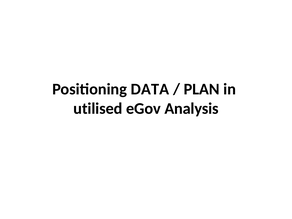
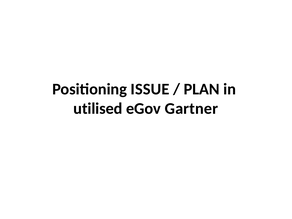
DATA: DATA -> ISSUE (150, 89)
Analysis: Analysis -> Gartner (191, 109)
